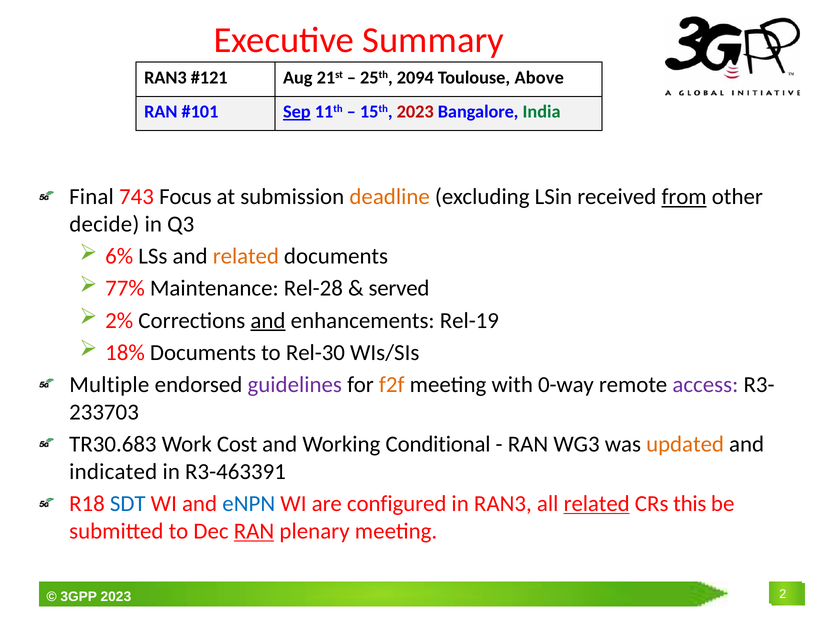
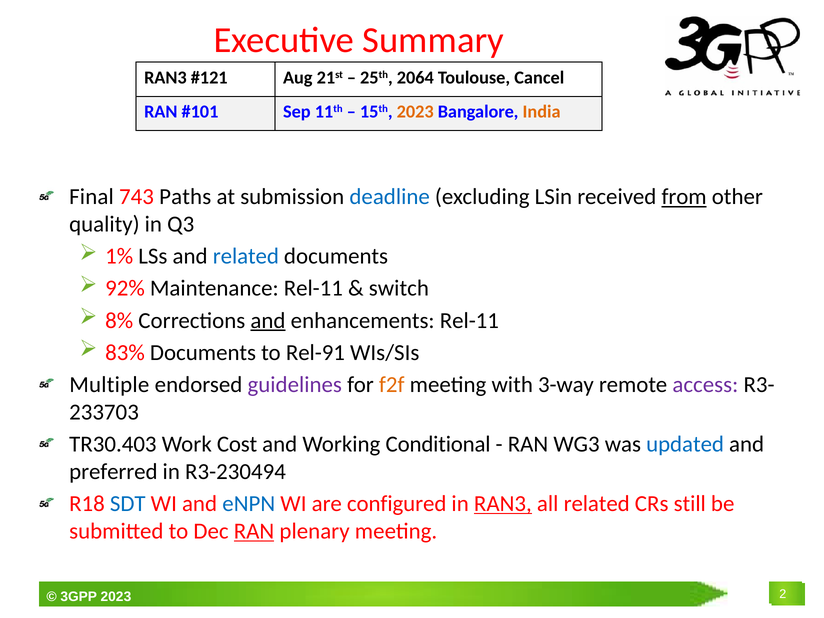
2094: 2094 -> 2064 (415, 78)
Above: Above -> Cancel (539, 78)
Sep underline: present -> none (297, 112)
2023 colour: red -> orange (415, 112)
India colour: green -> orange (542, 112)
Focus: Focus -> Paths (185, 197)
deadline colour: orange -> blue (390, 197)
decide: decide -> quality (104, 224)
6%: 6% -> 1% (119, 256)
related colour: orange -> blue (246, 256)
77%: 77% -> 92% (125, 288)
Maintenance Rel-28: Rel-28 -> Rel-11 (313, 288)
served: served -> switch (399, 288)
2%: 2% -> 8% (119, 320)
enhancements Rel-19: Rel-19 -> Rel-11 (469, 320)
18%: 18% -> 83% (125, 353)
Rel-30: Rel-30 -> Rel-91 (315, 353)
0-way: 0-way -> 3-way (566, 385)
TR30.683: TR30.683 -> TR30.403 (113, 444)
updated colour: orange -> blue (685, 444)
indicated: indicated -> preferred (113, 472)
R3-463391: R3-463391 -> R3-230494 (235, 472)
RAN3 underline: none -> present (503, 504)
related underline: present -> none (597, 504)
this: this -> still (690, 504)
